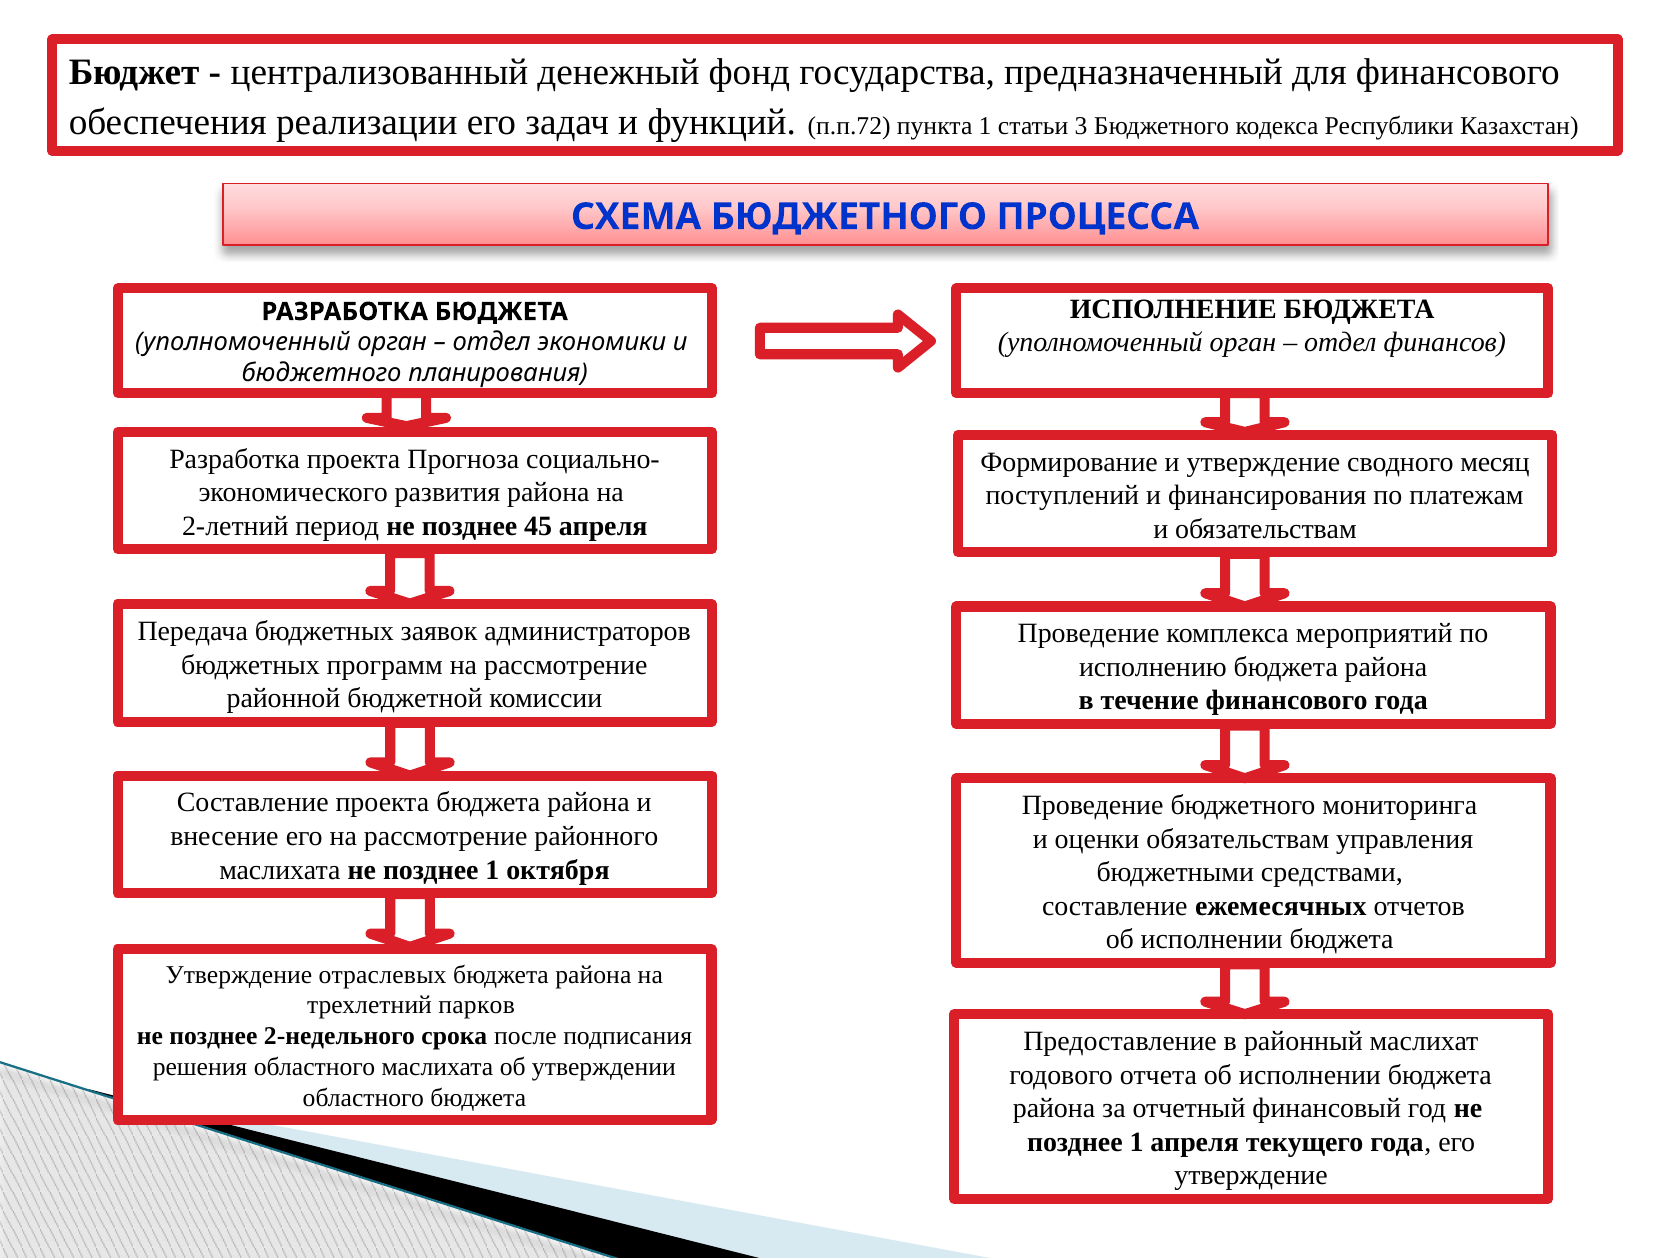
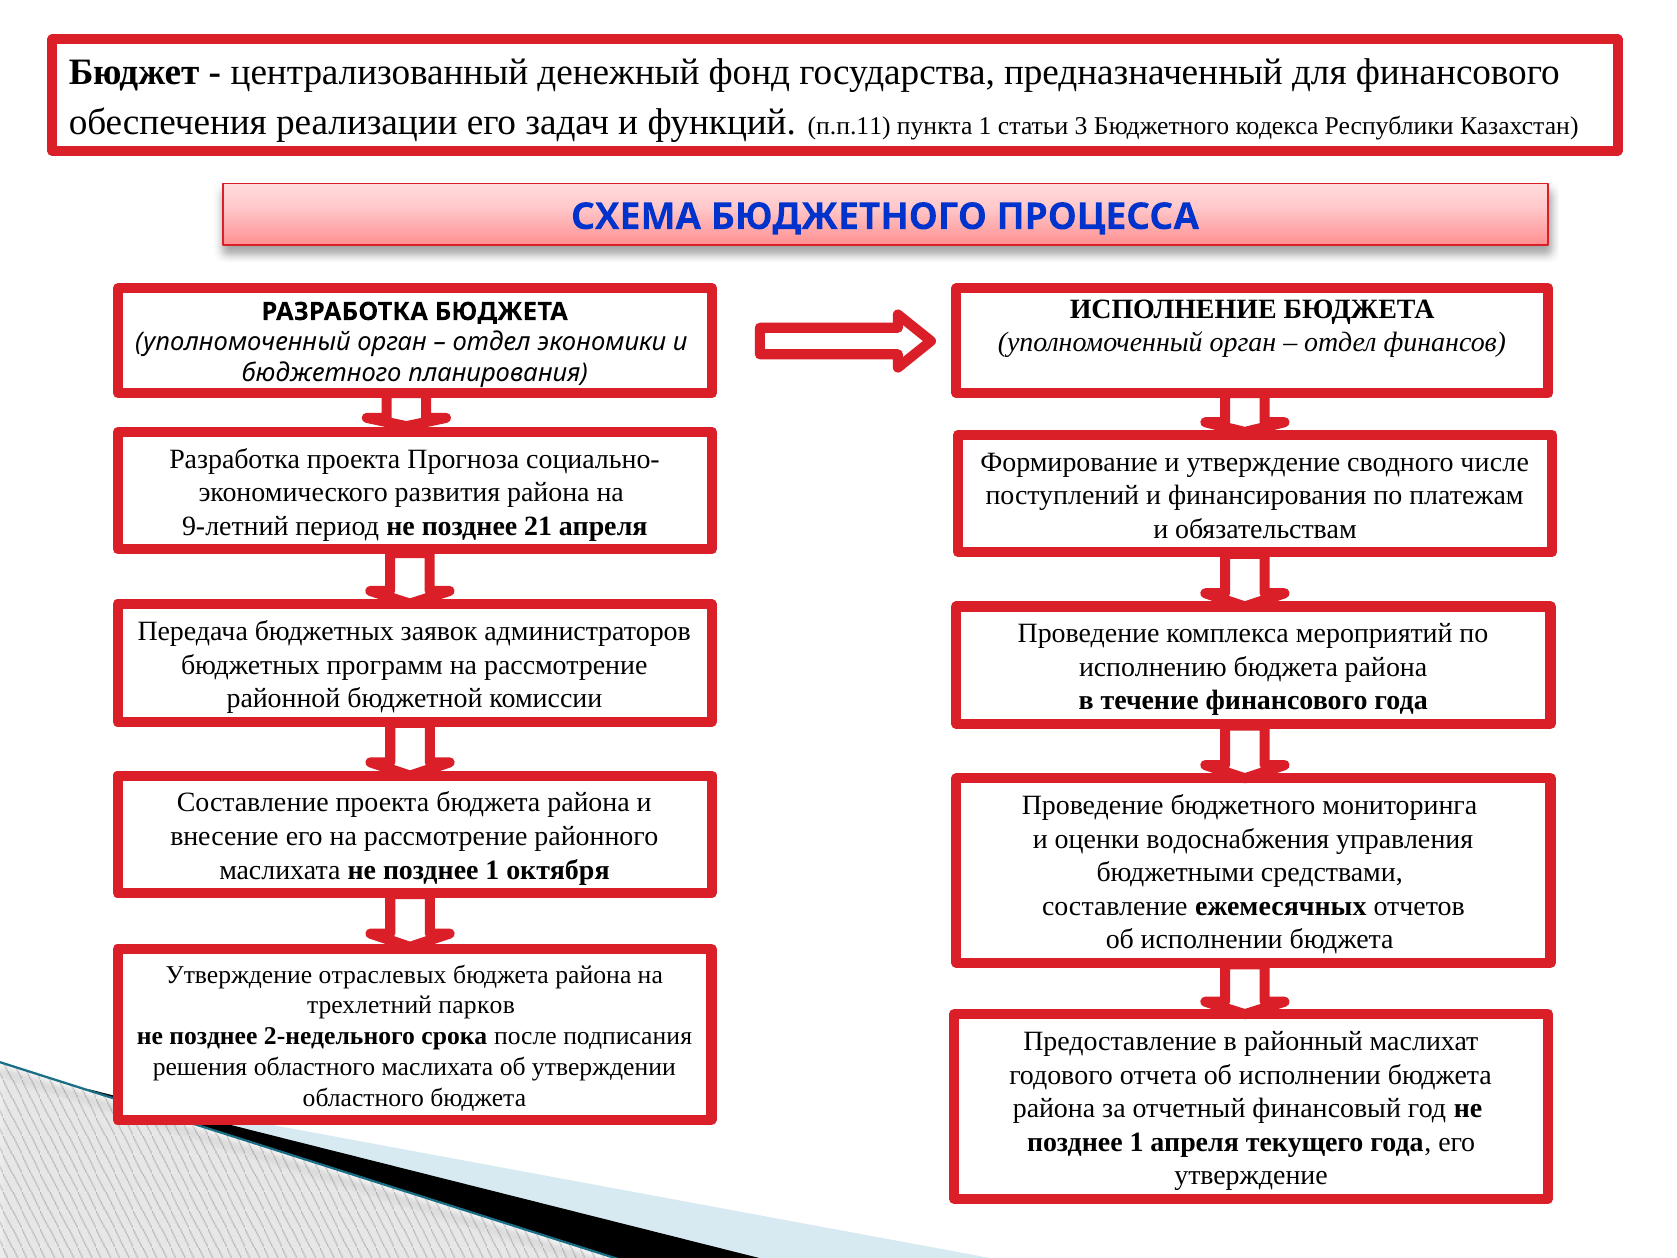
п.п.72: п.п.72 -> п.п.11 (849, 126)
месяц: месяц -> числе (1495, 462)
2-летний: 2-летний -> 9-летний (235, 526)
45: 45 -> 21 (538, 526)
оценки обязательствам: обязательствам -> водоснабжения (1238, 839)
